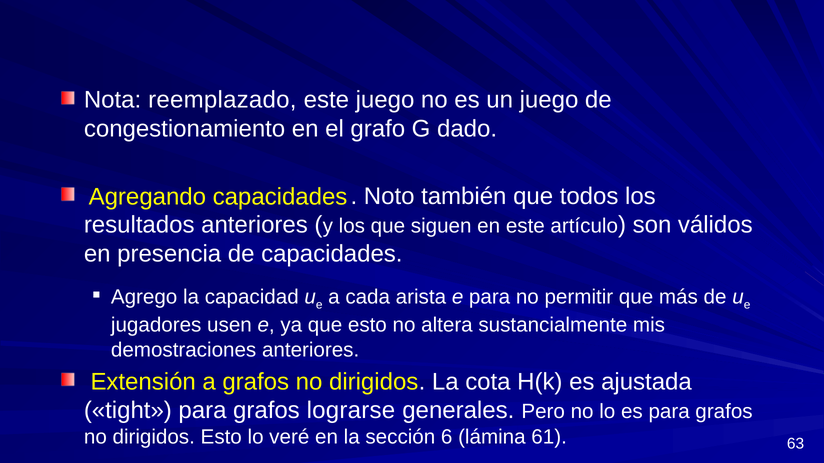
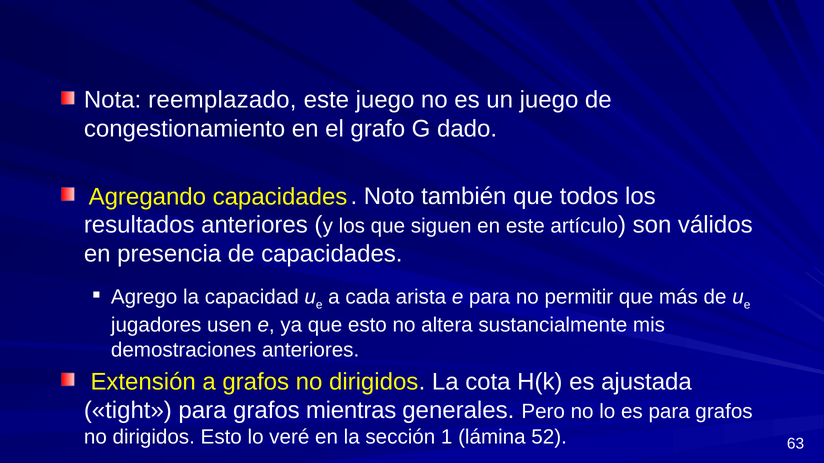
lograrse: lograrse -> mientras (351, 411)
6: 6 -> 1 (447, 437)
61: 61 -> 52 (549, 437)
